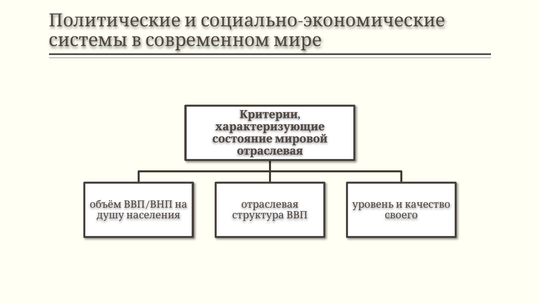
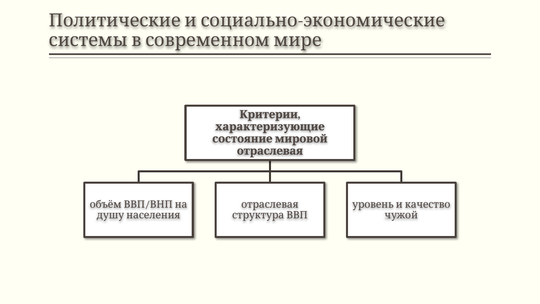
своего: своего -> чужой (401, 215)
